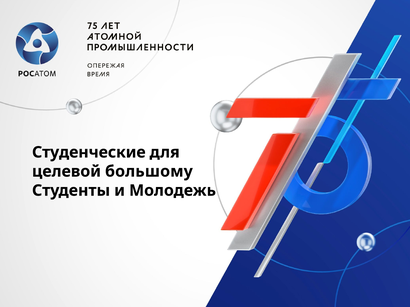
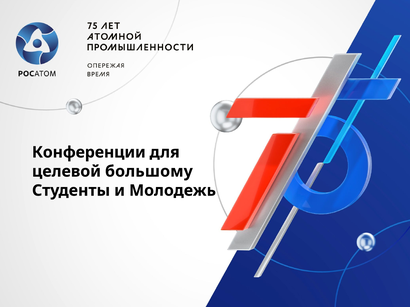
Студенческие: Студенческие -> Конференции (89, 153)
